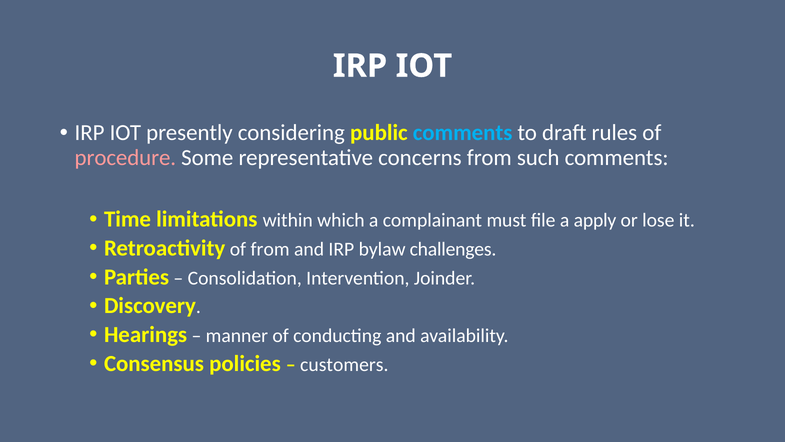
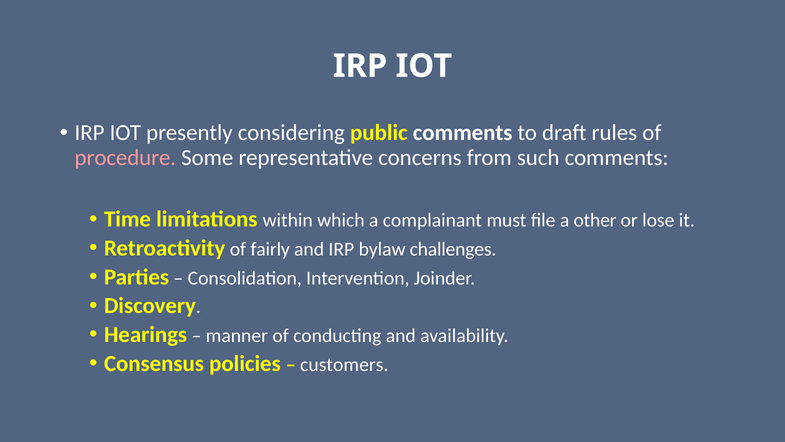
comments colour: light blue -> white (463, 133)
apply: apply -> other (595, 220)
of from: from -> fairly (270, 249)
